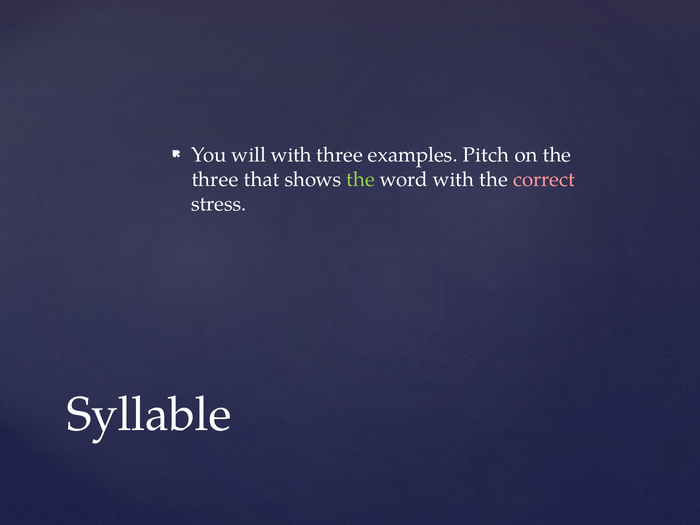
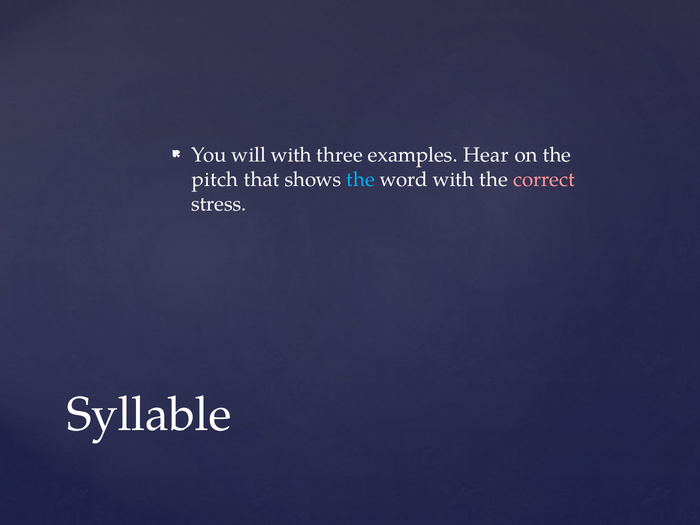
Pitch: Pitch -> Hear (486, 155)
three: three -> pitch (215, 180)
the colour: light green -> light blue (361, 180)
